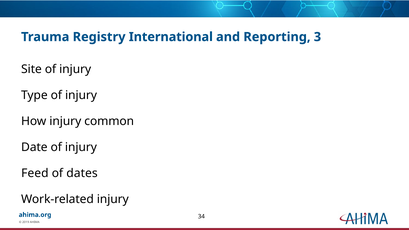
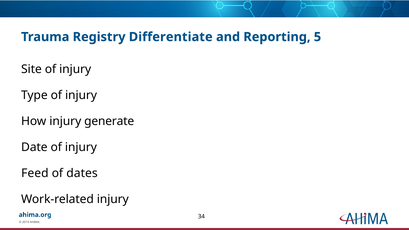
International: International -> Differentiate (171, 37)
3: 3 -> 5 (317, 37)
common: common -> generate (109, 121)
